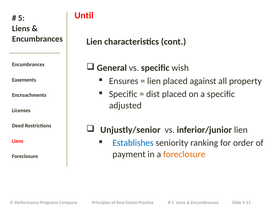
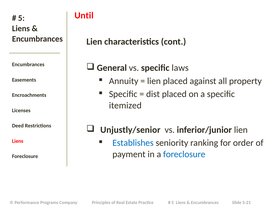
wish: wish -> laws (180, 68)
Ensures: Ensures -> Annuity (124, 81)
adjusted: adjusted -> itemized (125, 105)
foreclosure colour: orange -> blue (184, 154)
